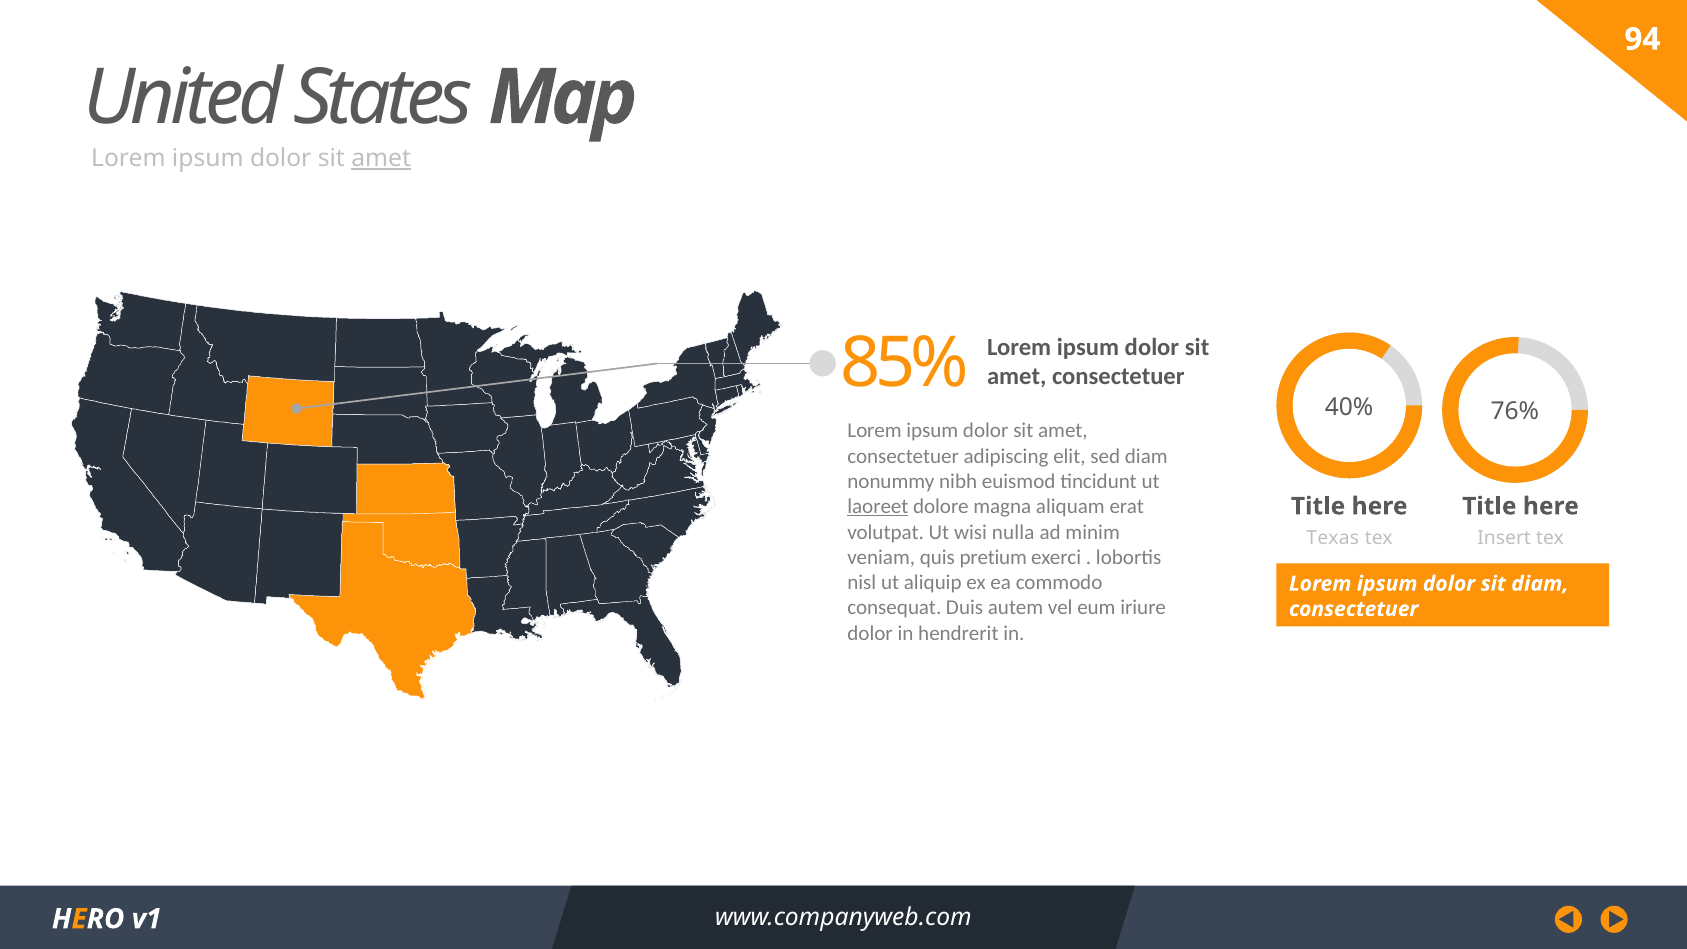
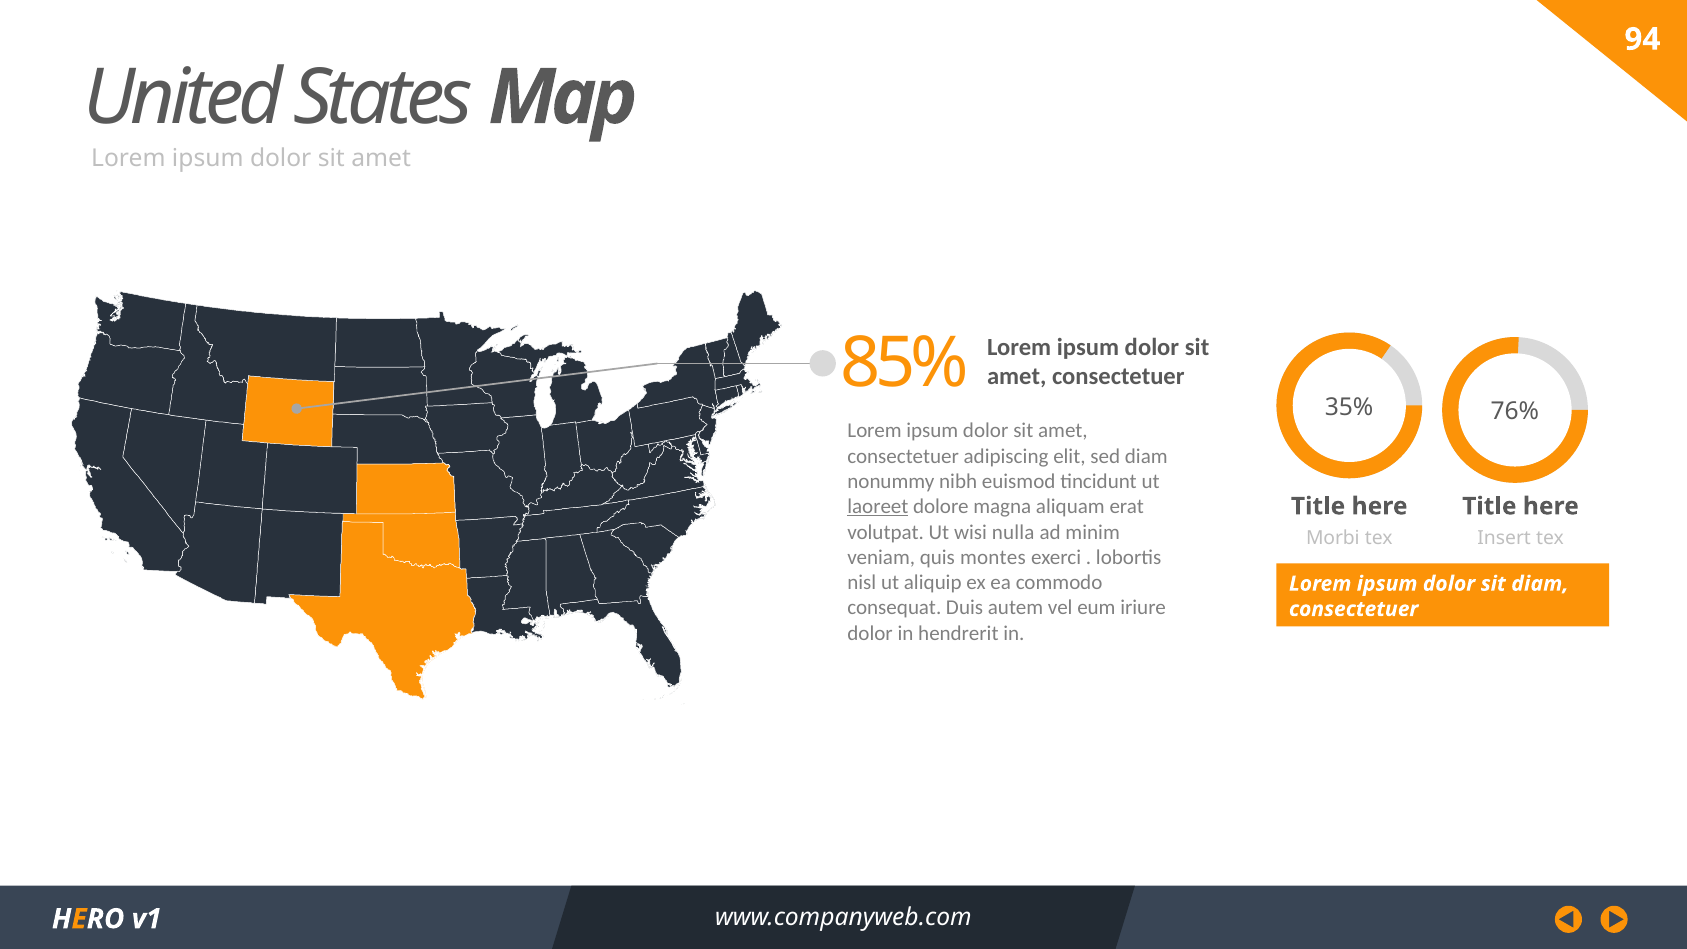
amet underline: present -> none (381, 158)
40%: 40% -> 35% (1349, 407)
Texas: Texas -> Morbi (1333, 538)
pretium: pretium -> montes (993, 557)
